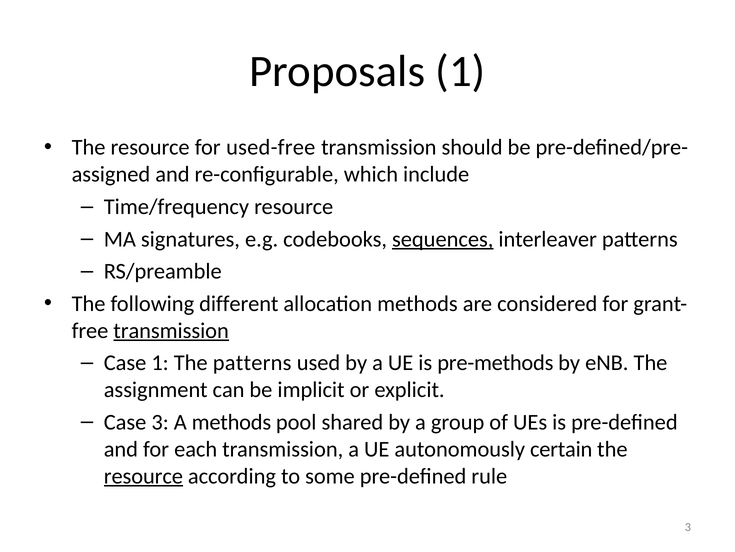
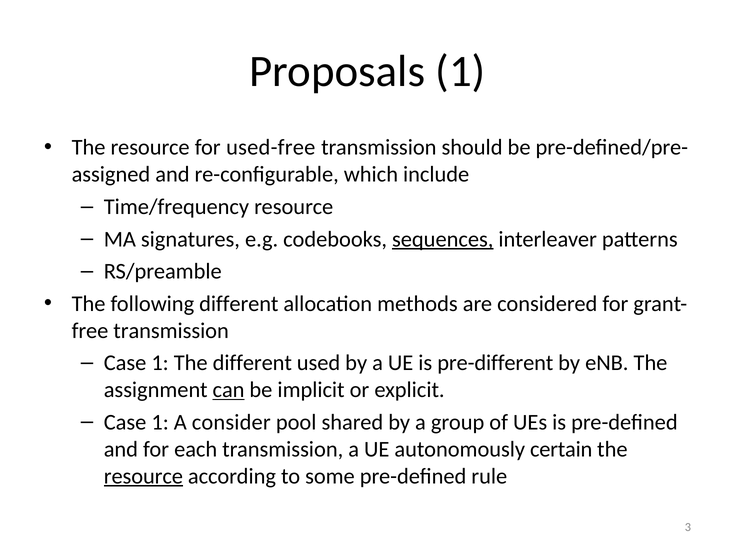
transmission underline: present -> none (171, 330)
The patterns: patterns -> different (252, 362)
pre-methods: pre-methods -> pre-different (495, 362)
can underline: none -> present (229, 389)
3: 3 -> 1 (160, 422)
A methods: methods -> consider (231, 422)
